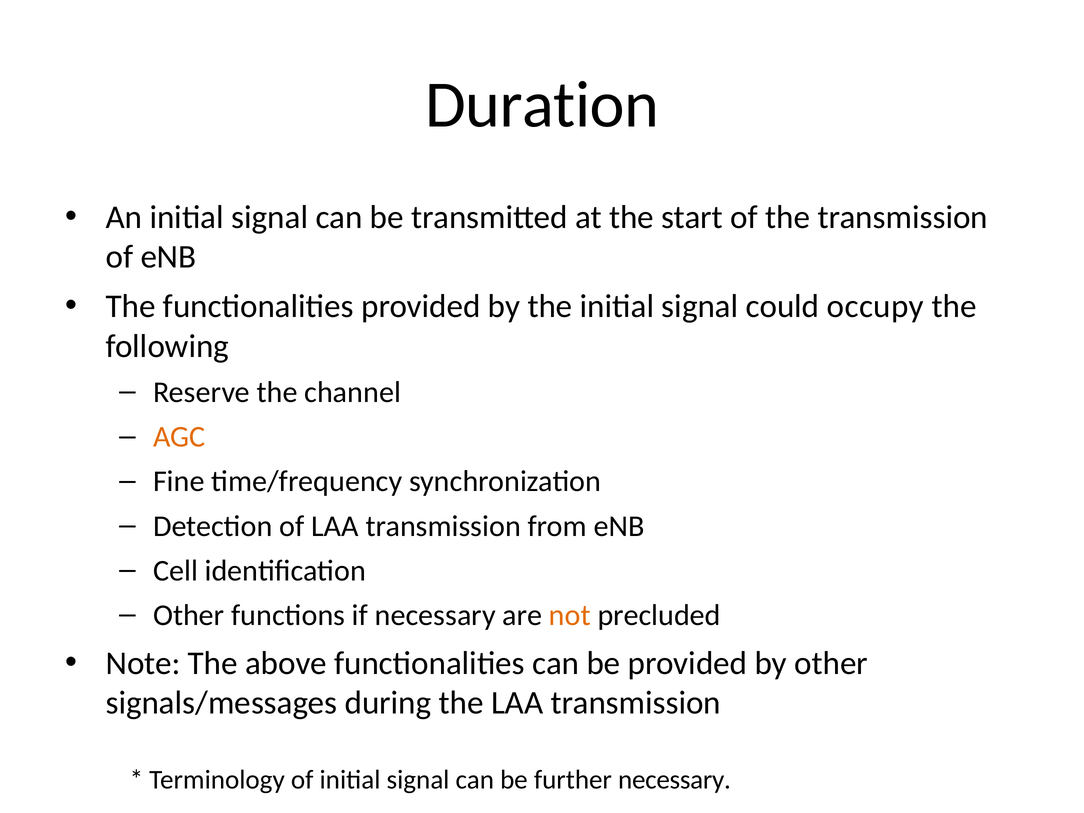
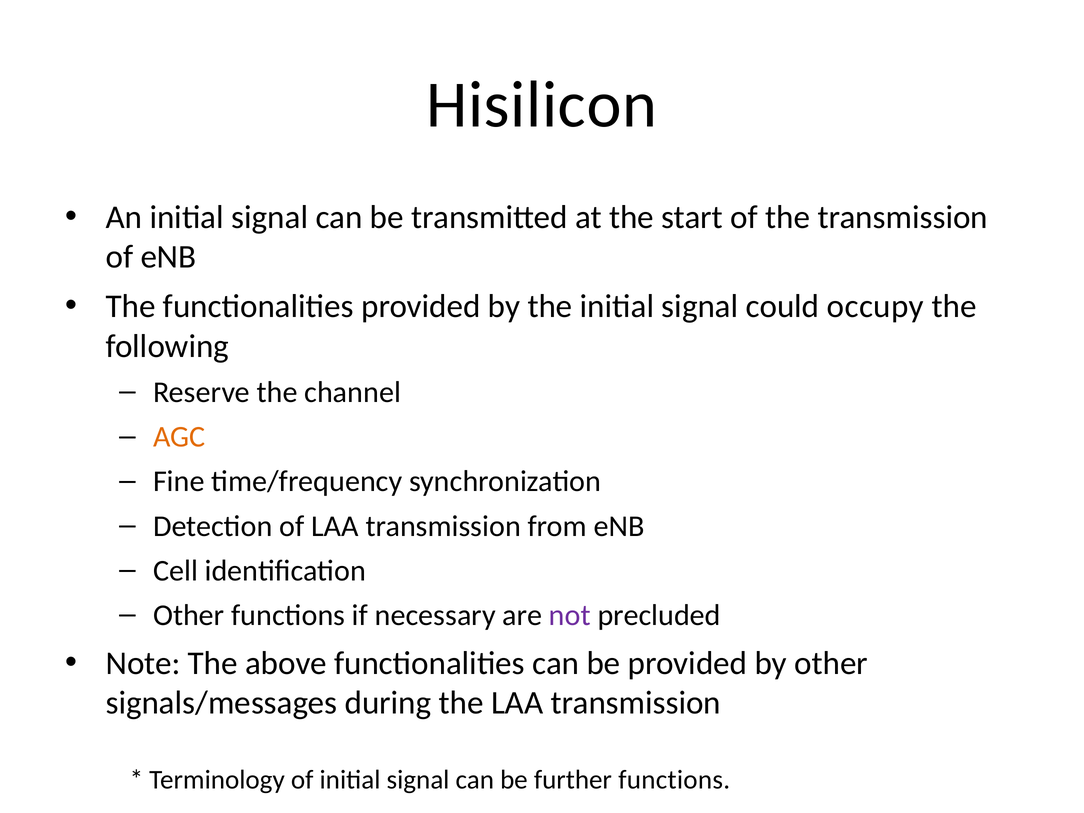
Duration: Duration -> Hisilicon (541, 105)
not colour: orange -> purple (570, 615)
further necessary: necessary -> functions (674, 780)
